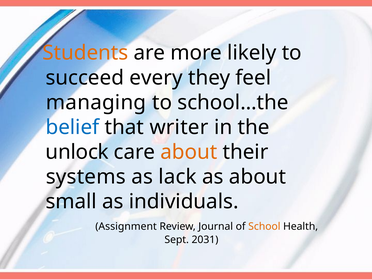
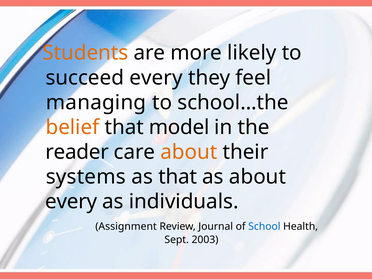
belief colour: blue -> orange (72, 127)
writer: writer -> model (179, 127)
unlock: unlock -> reader (77, 152)
as lack: lack -> that (178, 177)
small: small -> every (71, 202)
School colour: orange -> blue (264, 227)
2031: 2031 -> 2003 (205, 240)
